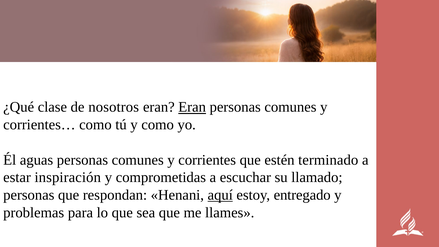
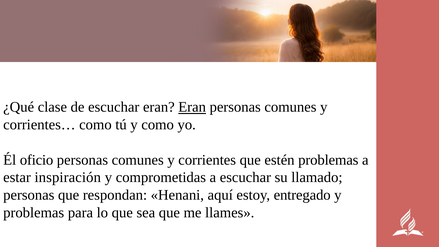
de nosotros: nosotros -> escuchar (114, 107)
aguas: aguas -> oficio (37, 160)
estén terminado: terminado -> problemas (328, 160)
aquí underline: present -> none (220, 195)
